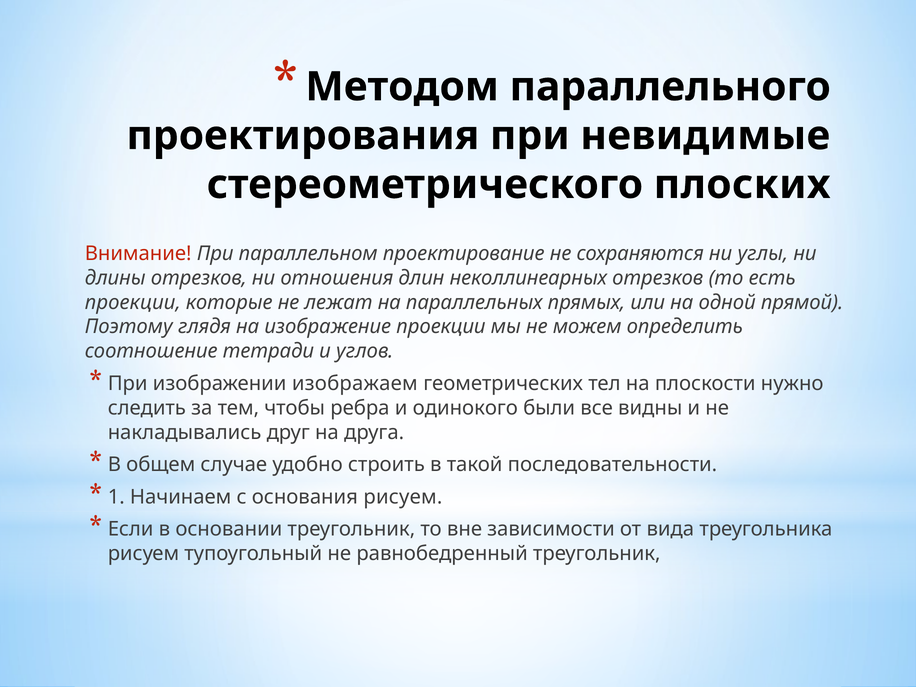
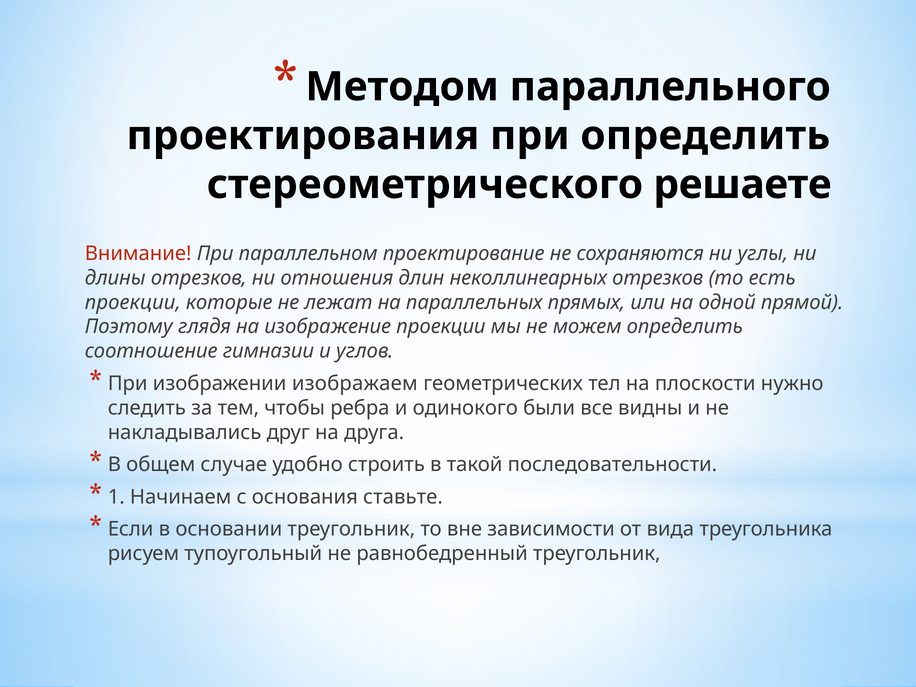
при невидимые: невидимые -> определить (705, 136)
плоских: плоских -> решаете (742, 185)
тетради: тетради -> гимназии (268, 351)
основания рисуем: рисуем -> ставьте (403, 497)
